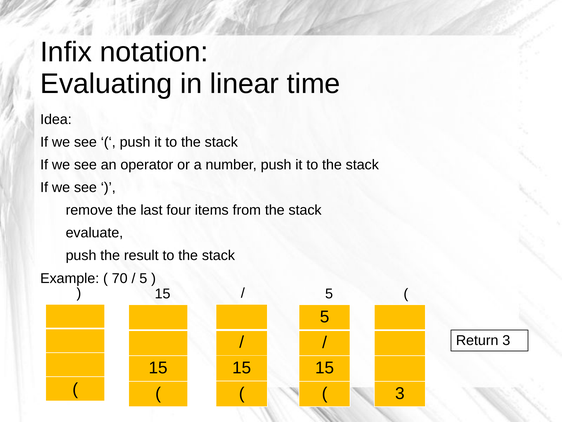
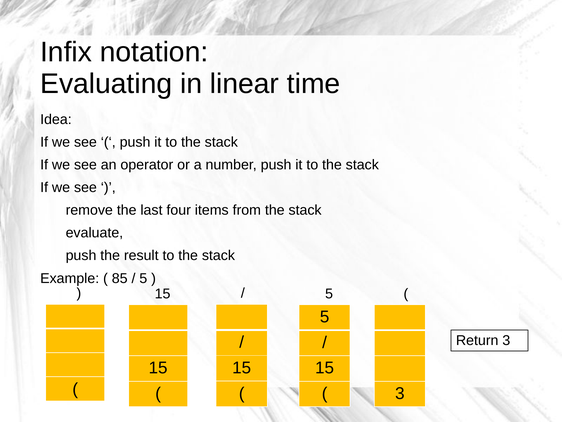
70: 70 -> 85 (120, 278)
